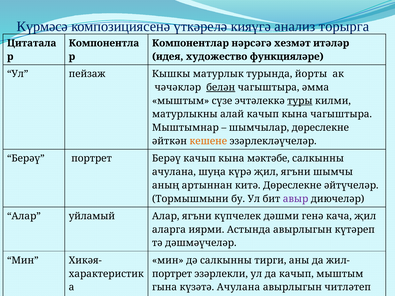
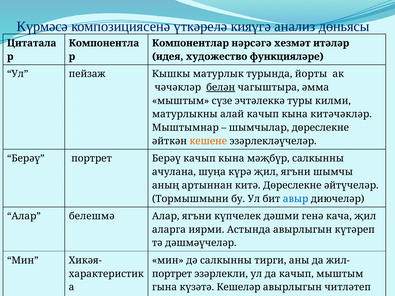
торырга: торырга -> дөньясы (344, 26)
туры underline: present -> none (300, 101)
кына чагыштыра: чагыштыра -> китәчәкләр (341, 114)
мәктәбе: мәктәбе -> мәҗбүр (268, 159)
авыр colour: purple -> blue (296, 199)
уйламый: уйламый -> белешмә (92, 216)
күзәтә Ачулана: Ачулана -> Кешеләр (239, 287)
